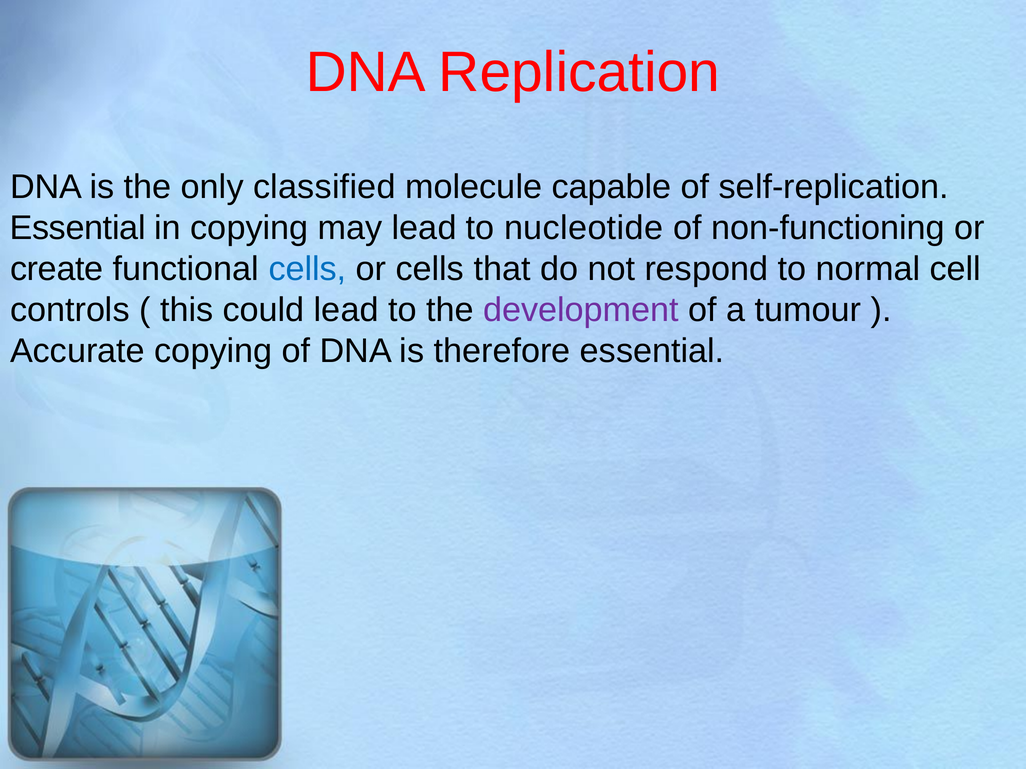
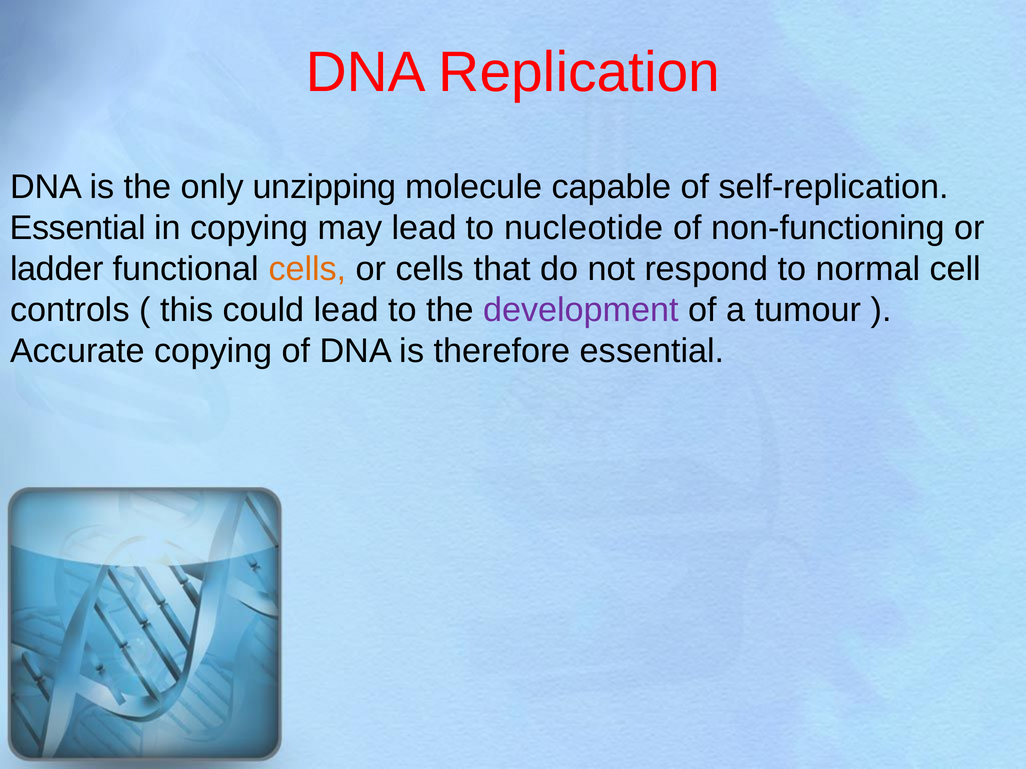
classified: classified -> unzipping (325, 187)
create: create -> ladder (57, 269)
cells colour: blue -> orange (307, 269)
